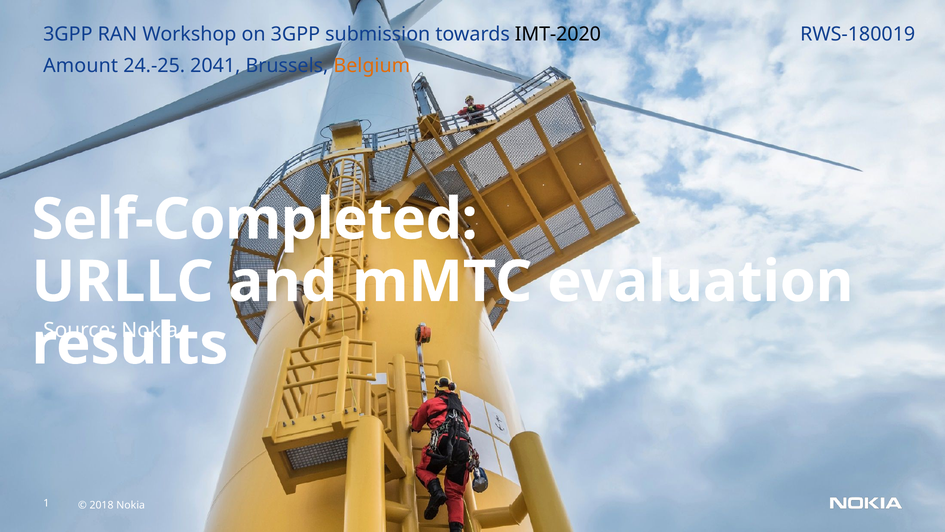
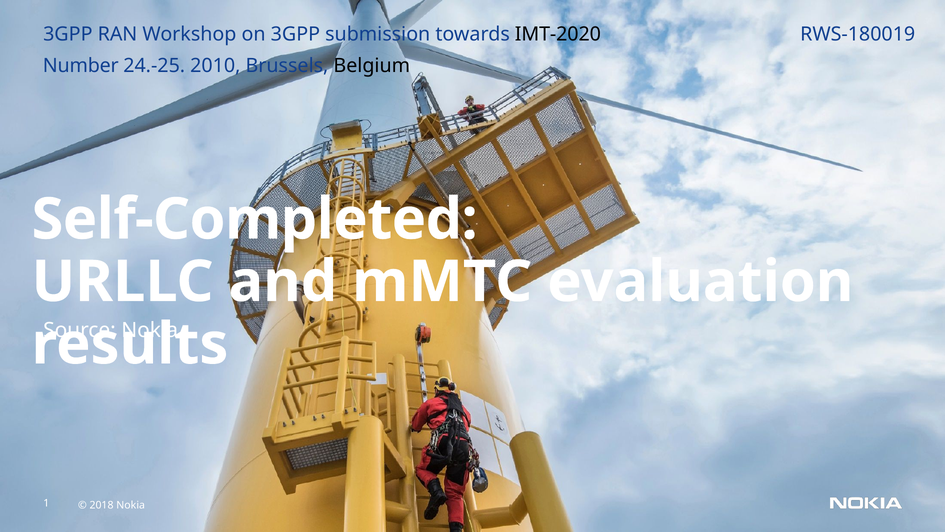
Amount: Amount -> Number (81, 66)
2041: 2041 -> 2010 (215, 66)
Belgium colour: orange -> black (372, 66)
